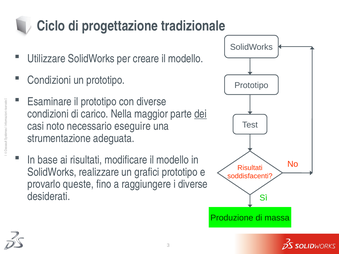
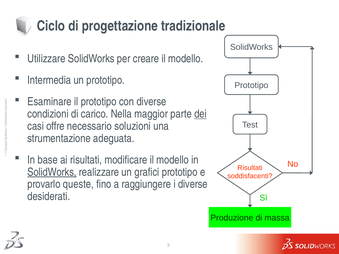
Condizioni: Condizioni -> Intermedia (49, 80)
noto: noto -> offre (55, 126)
eseguire: eseguire -> soluzioni (133, 126)
SolidWorks underline: none -> present (52, 172)
